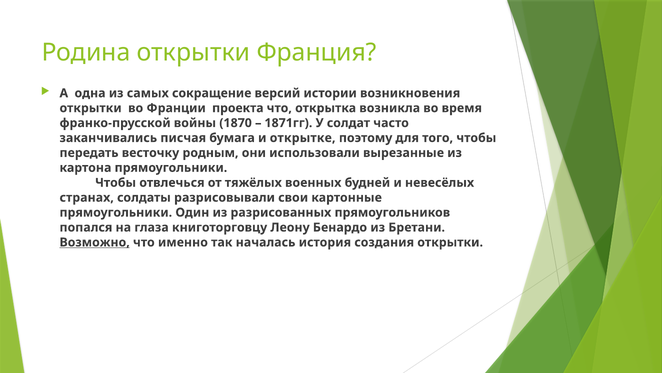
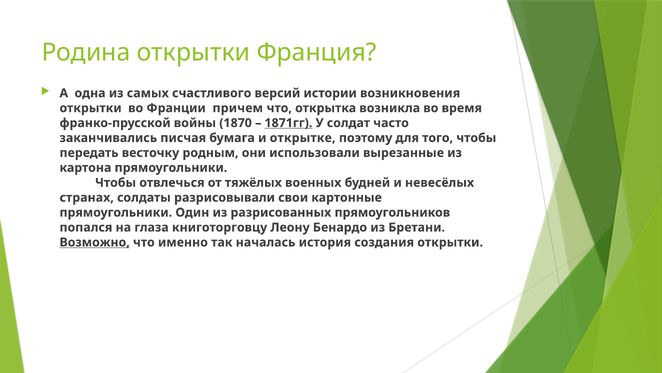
сокращение: сокращение -> счастливого (212, 93)
проекта: проекта -> причем (238, 108)
1871гг underline: none -> present (288, 123)
